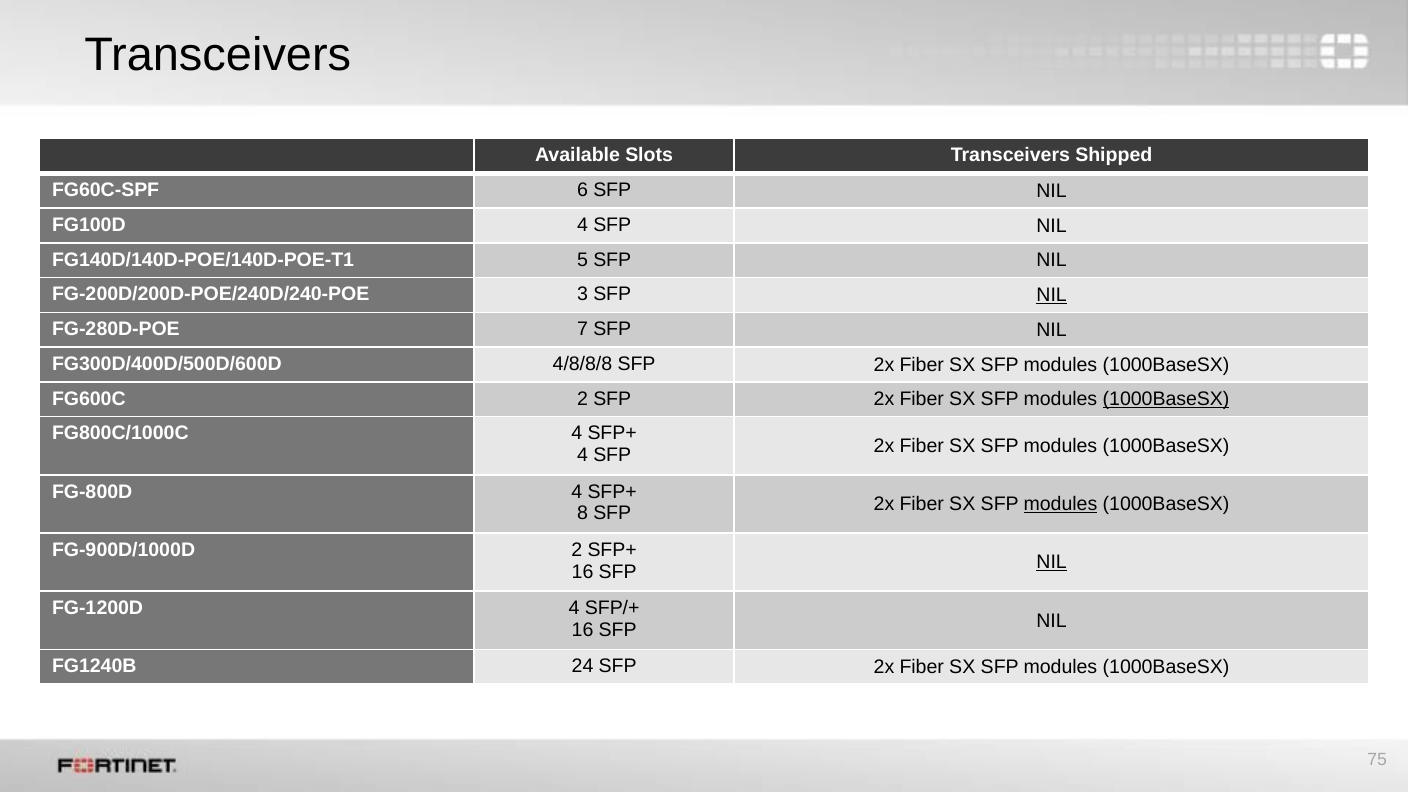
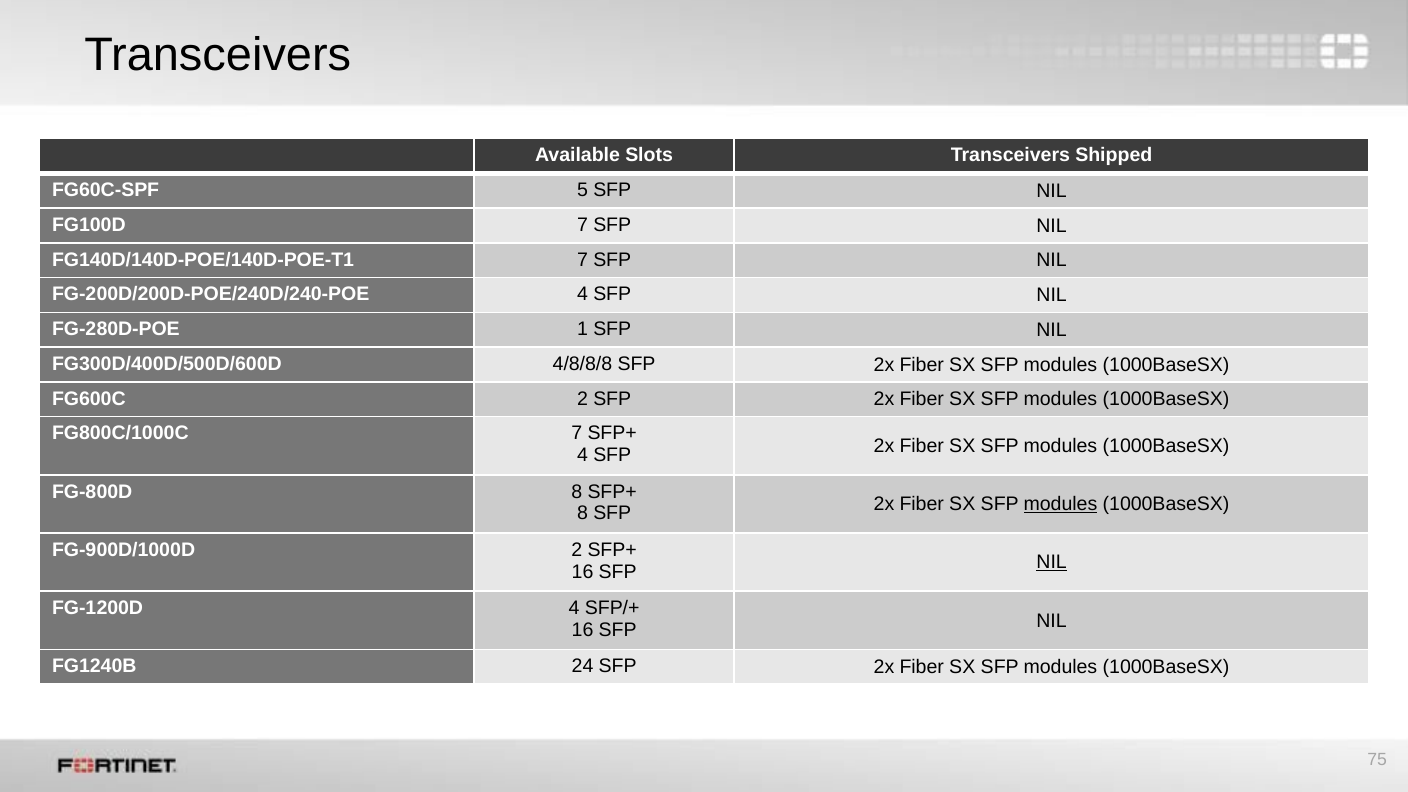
6: 6 -> 5 (583, 190)
FG100D 4: 4 -> 7 (583, 225)
FG140D/140D-POE/140D-POE-T1 5: 5 -> 7 (583, 260)
FG-200D/200D-POE/240D/240-POE 3: 3 -> 4 (583, 294)
NIL underline: present -> none (1052, 295)
7: 7 -> 1 (583, 329)
1000BaseSX underline: present -> none (1166, 399)
FG800C/1000C 4: 4 -> 7 (577, 433)
FG-800D 4: 4 -> 8 (577, 492)
